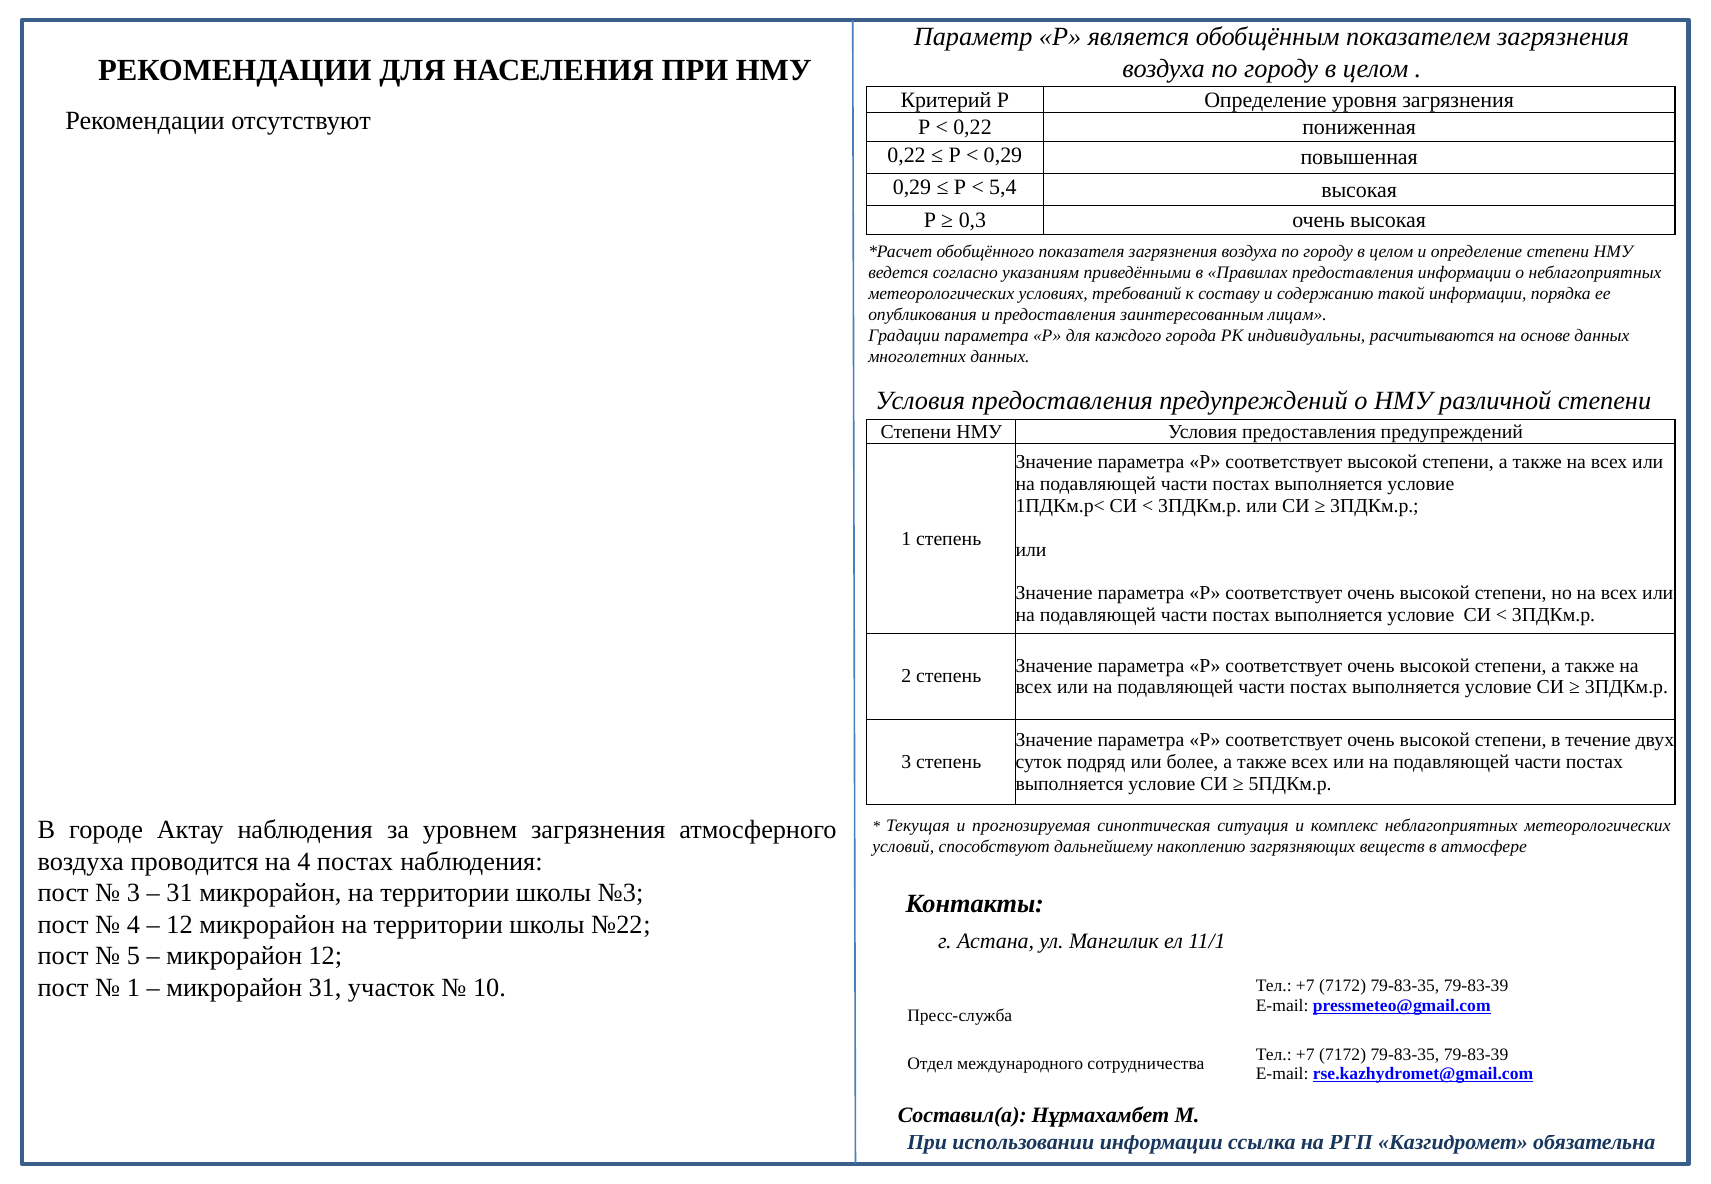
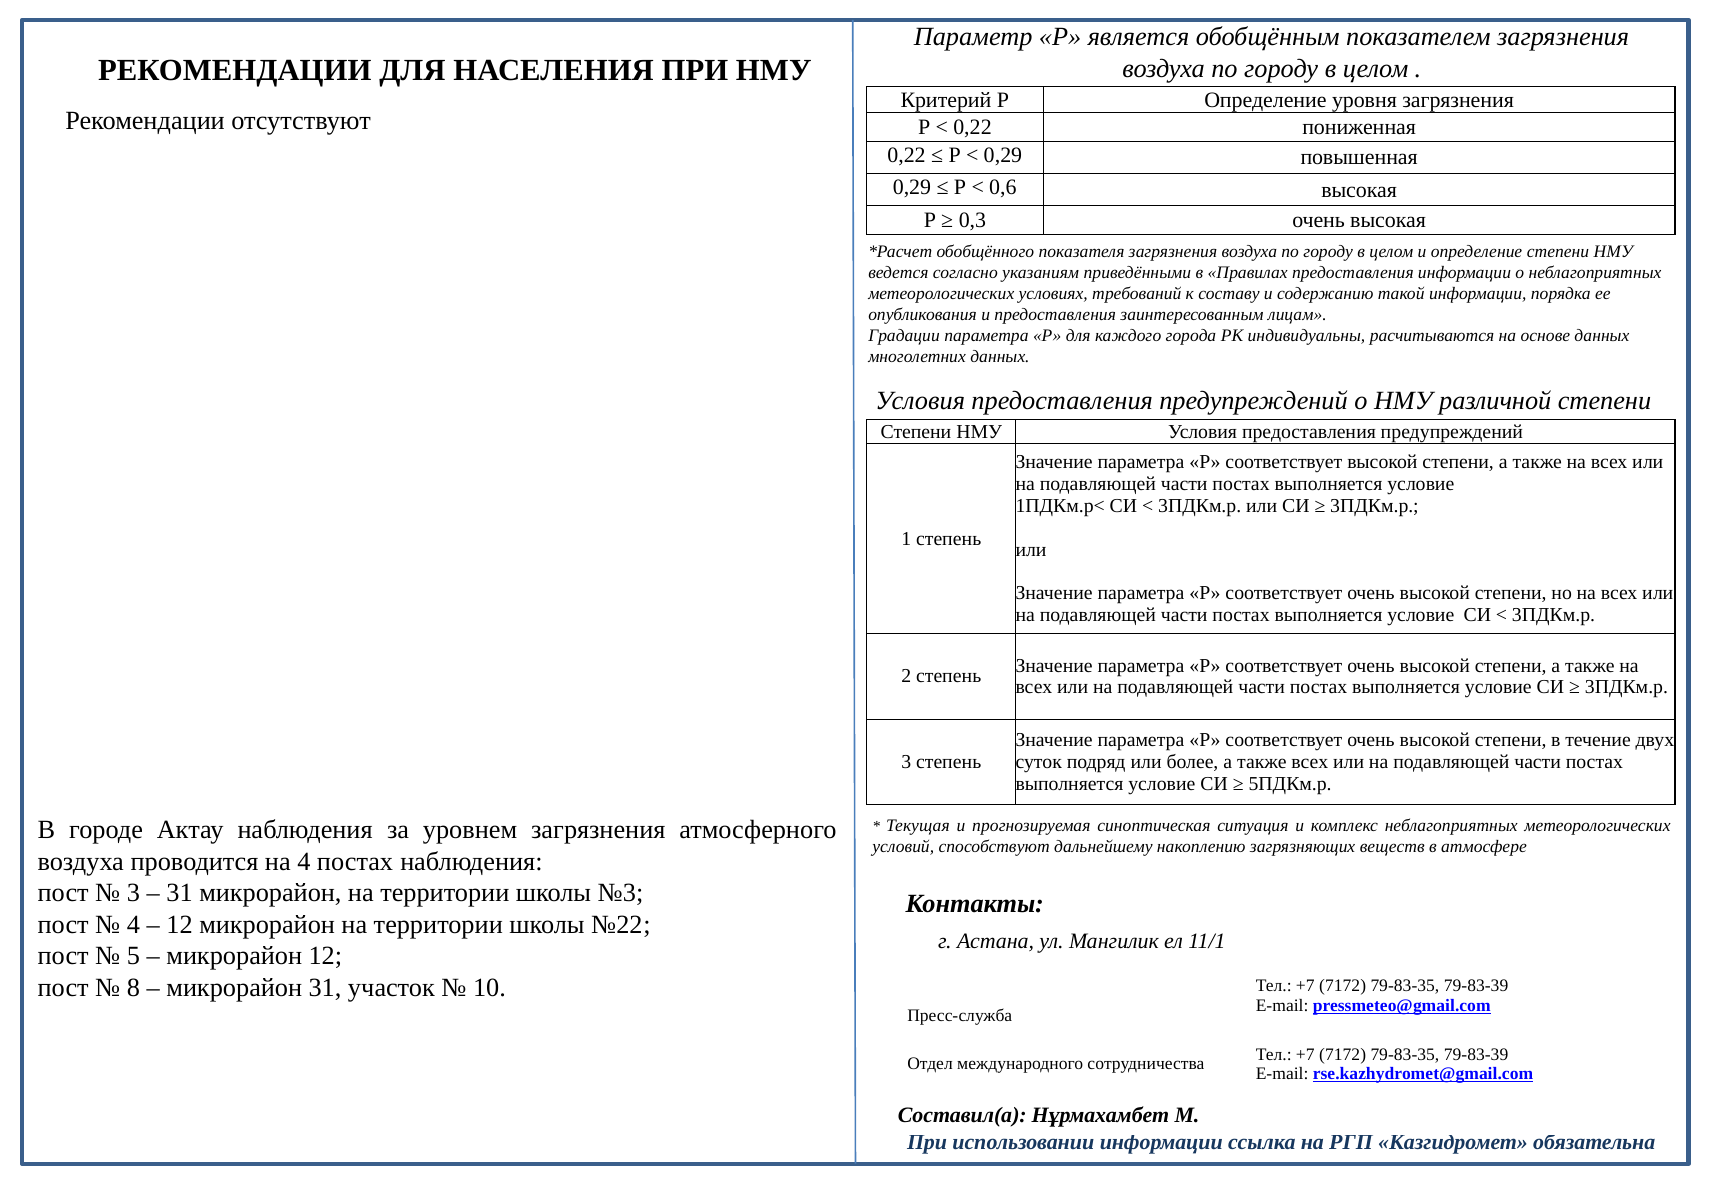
5,4: 5,4 -> 0,6 (1003, 188)
1: 1 -> 8 (133, 988)
